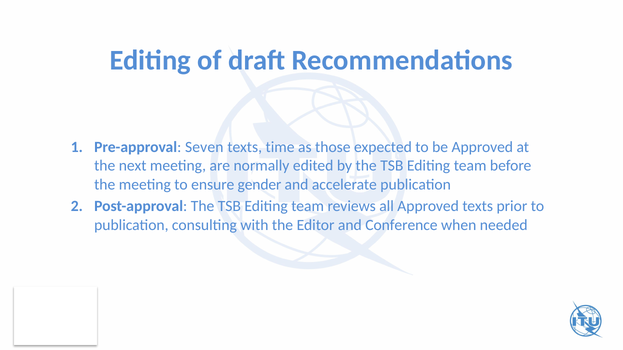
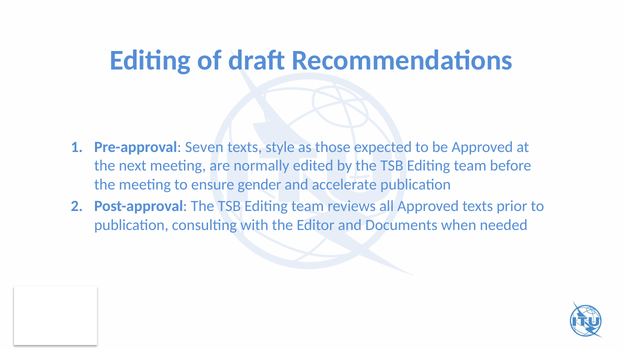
time: time -> style (280, 147)
Conference: Conference -> Documents (401, 225)
